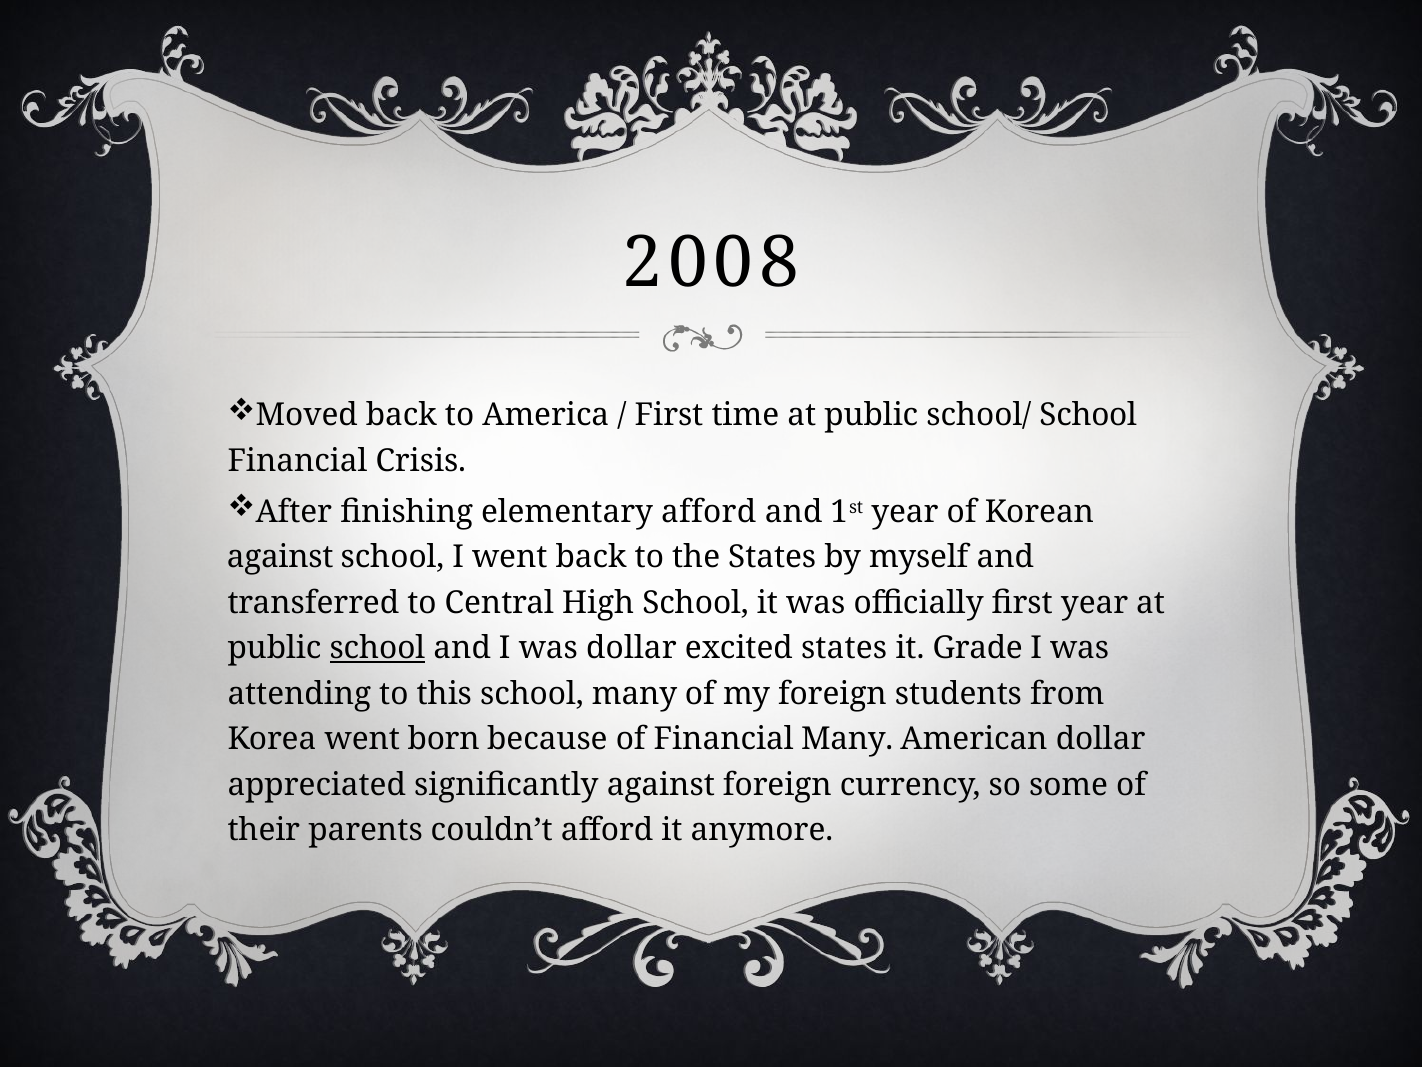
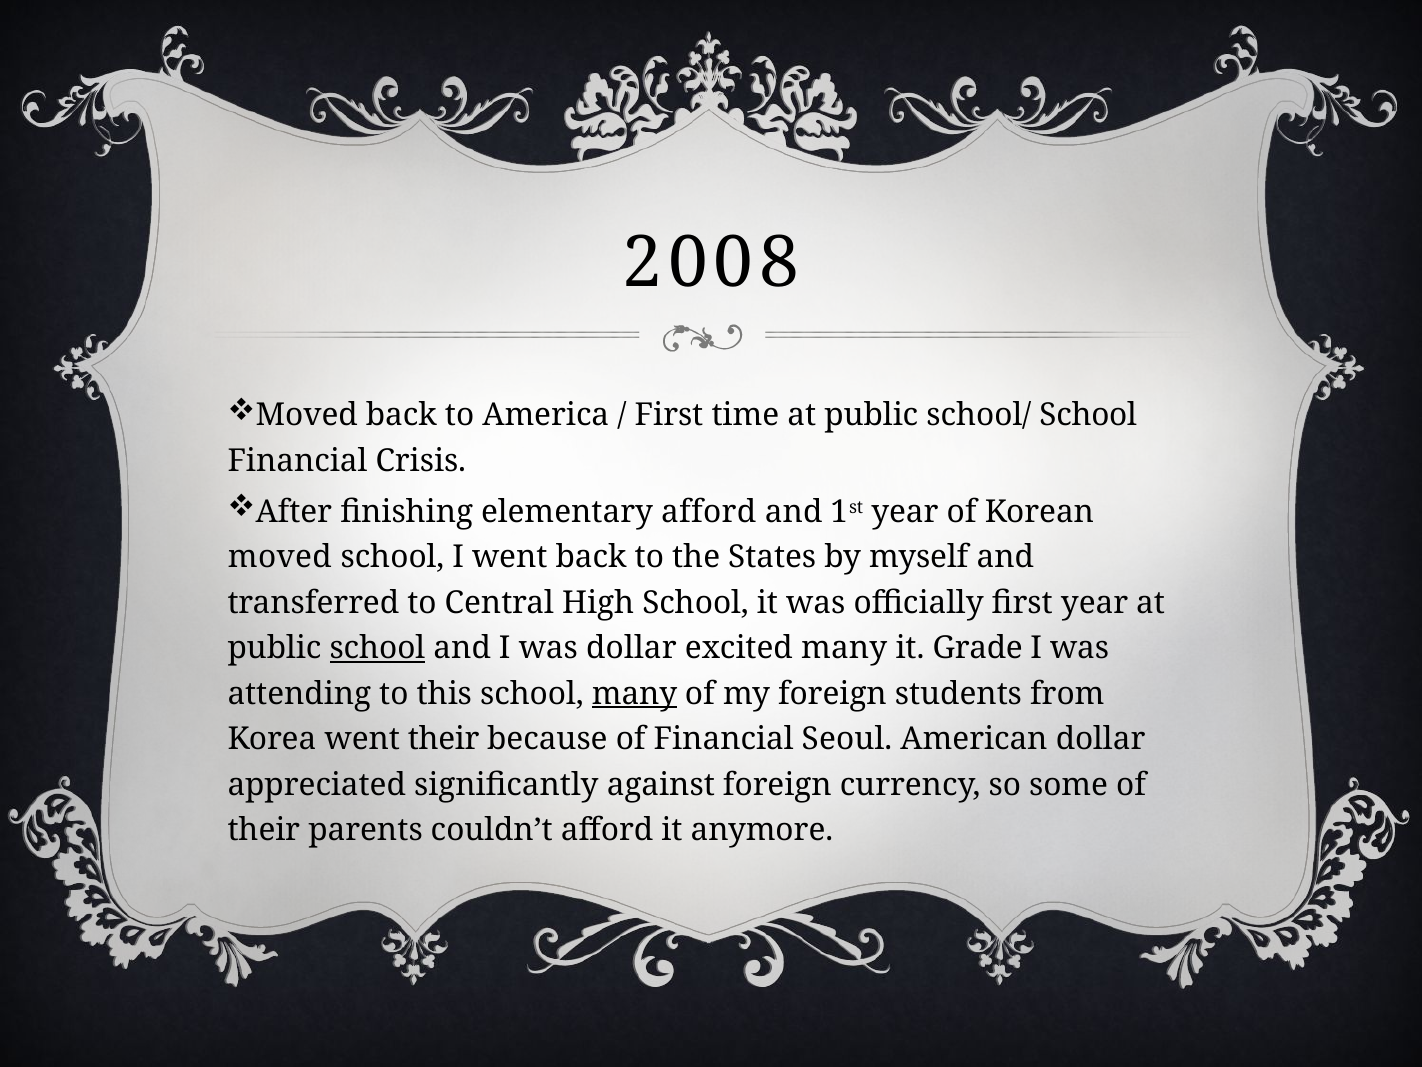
against: against -> moved (280, 557)
excited states: states -> many (844, 648)
many underline: none -> present (635, 693)
went born: born -> their (444, 739)
Financial Many: Many -> Seoul (847, 739)
